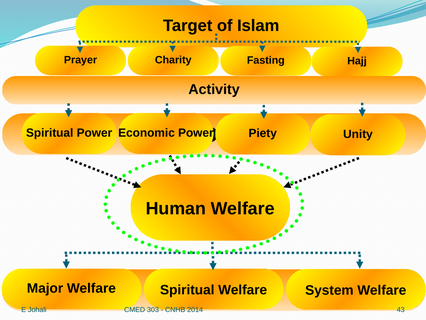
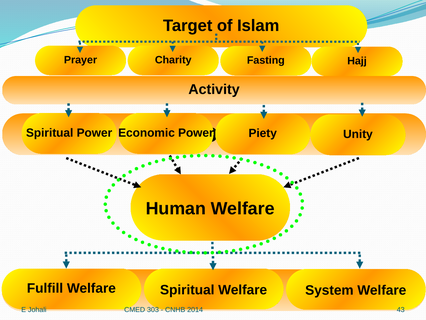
Major: Major -> Fulfill (45, 288)
